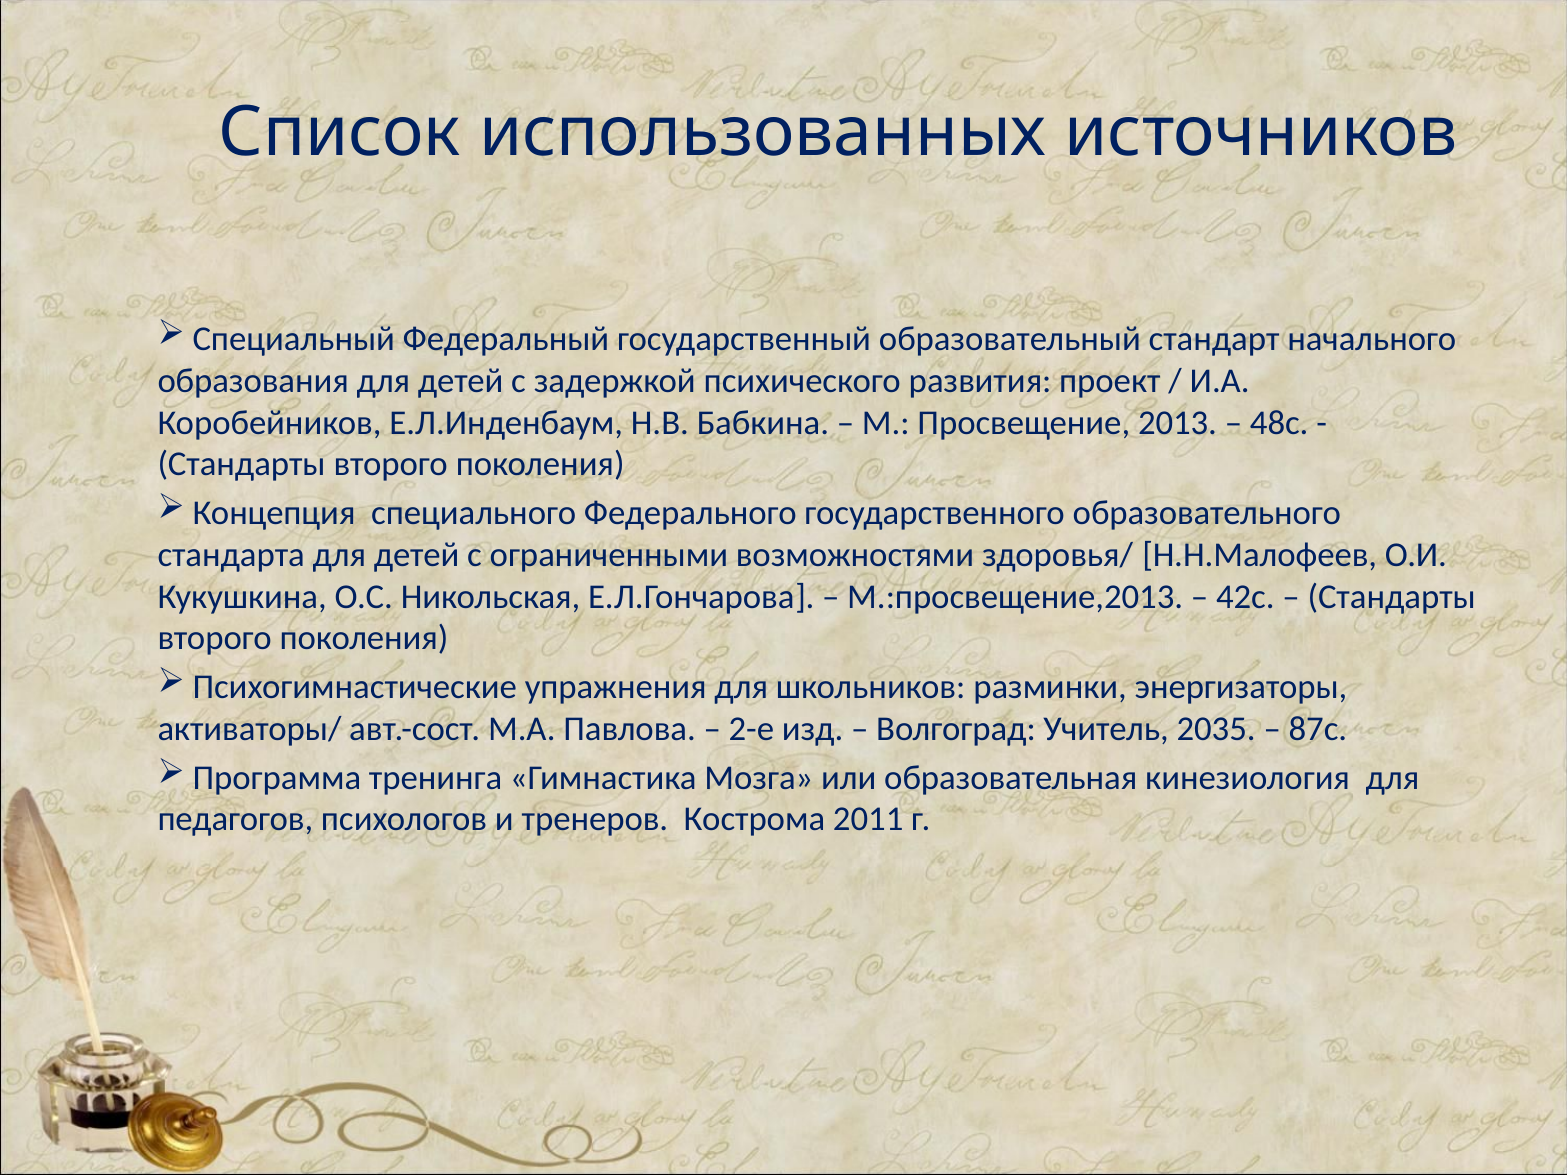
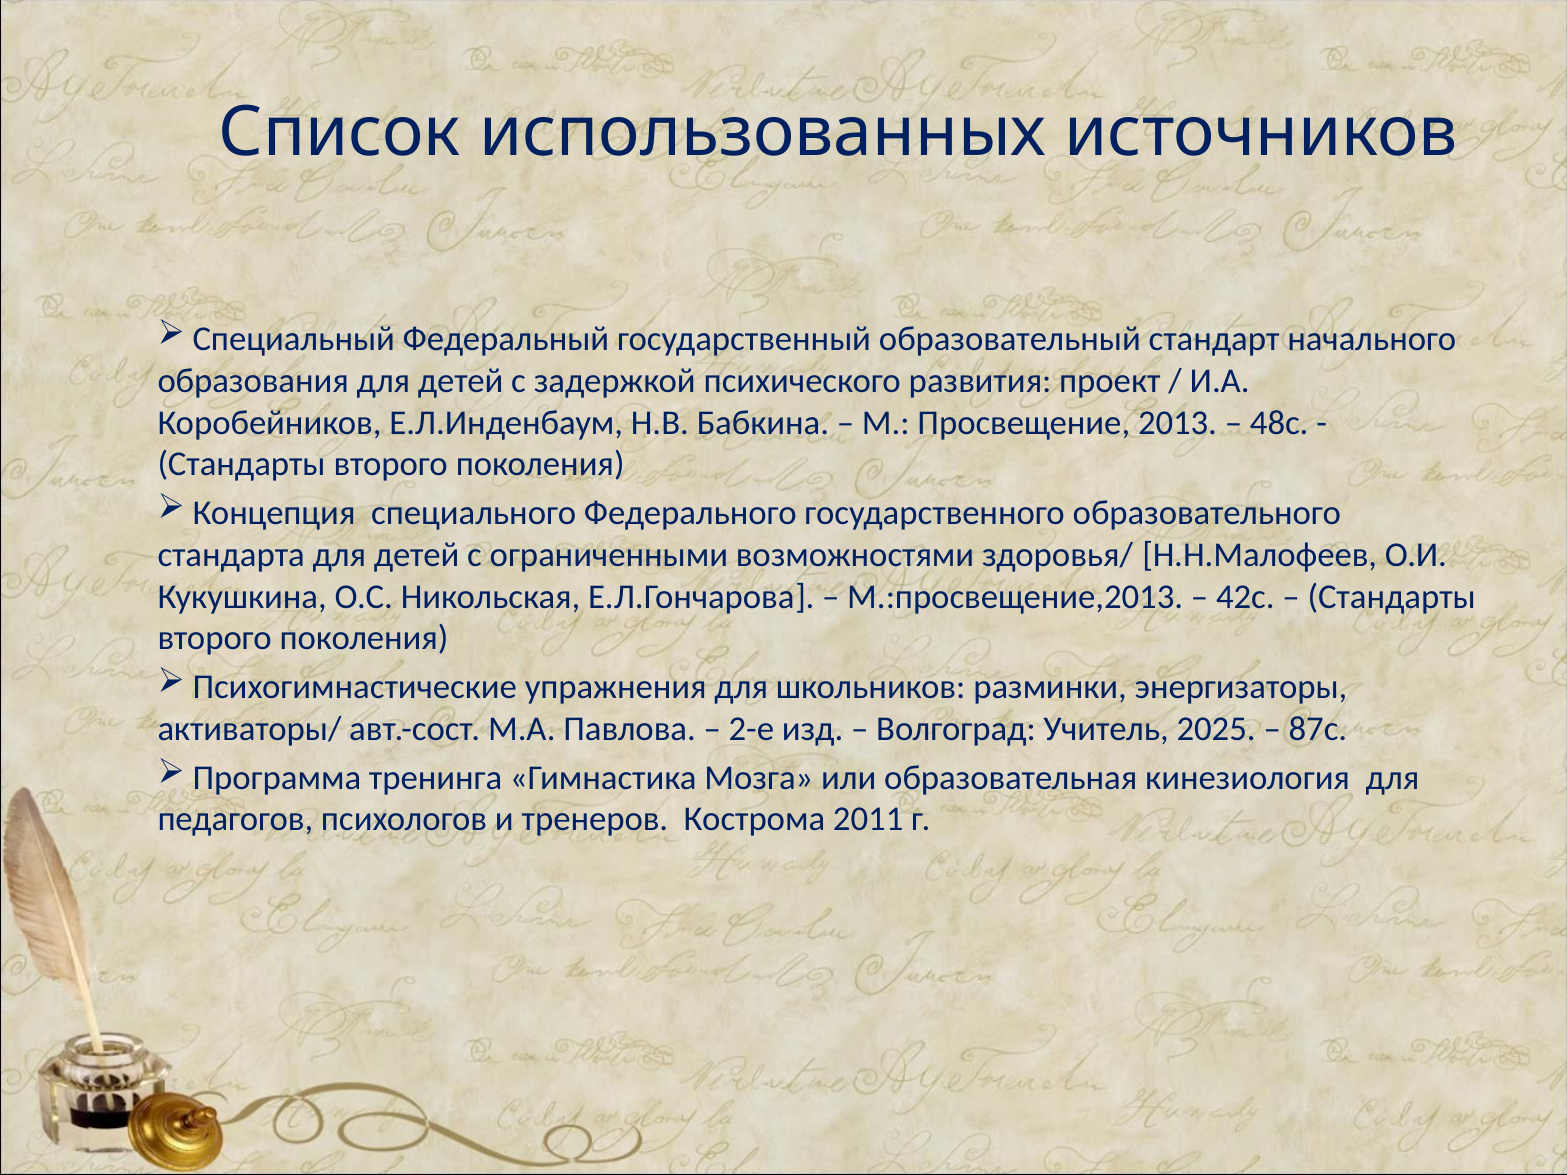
2035: 2035 -> 2025 (1216, 729)
